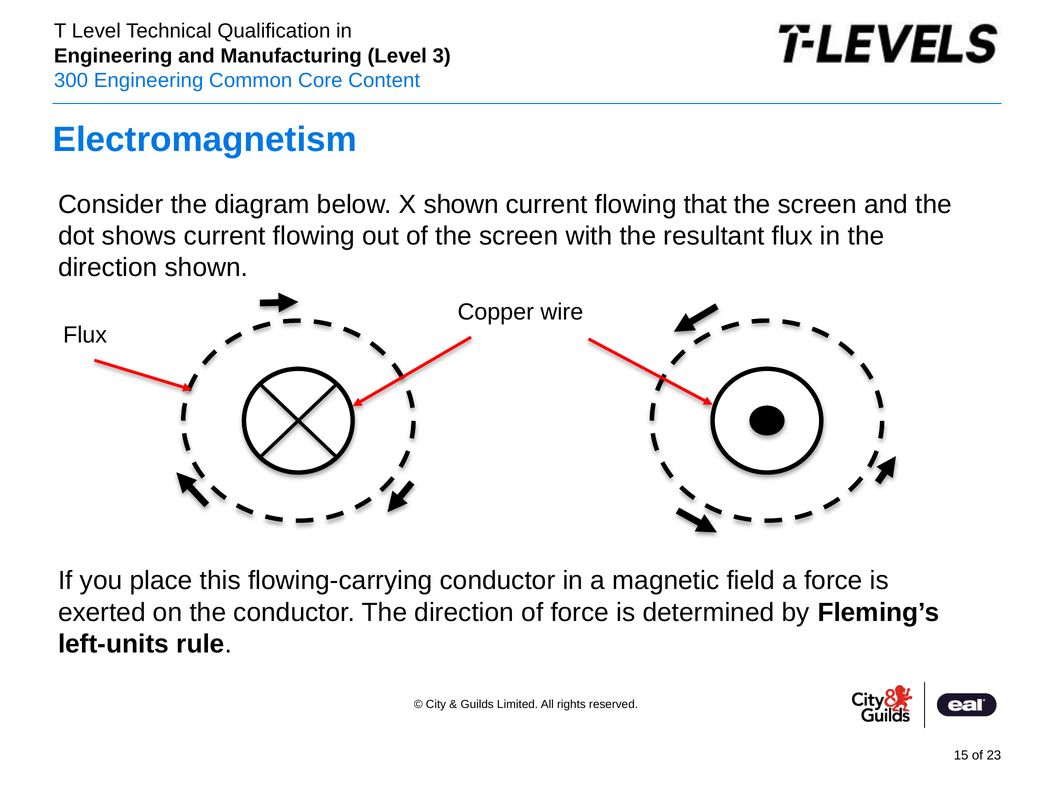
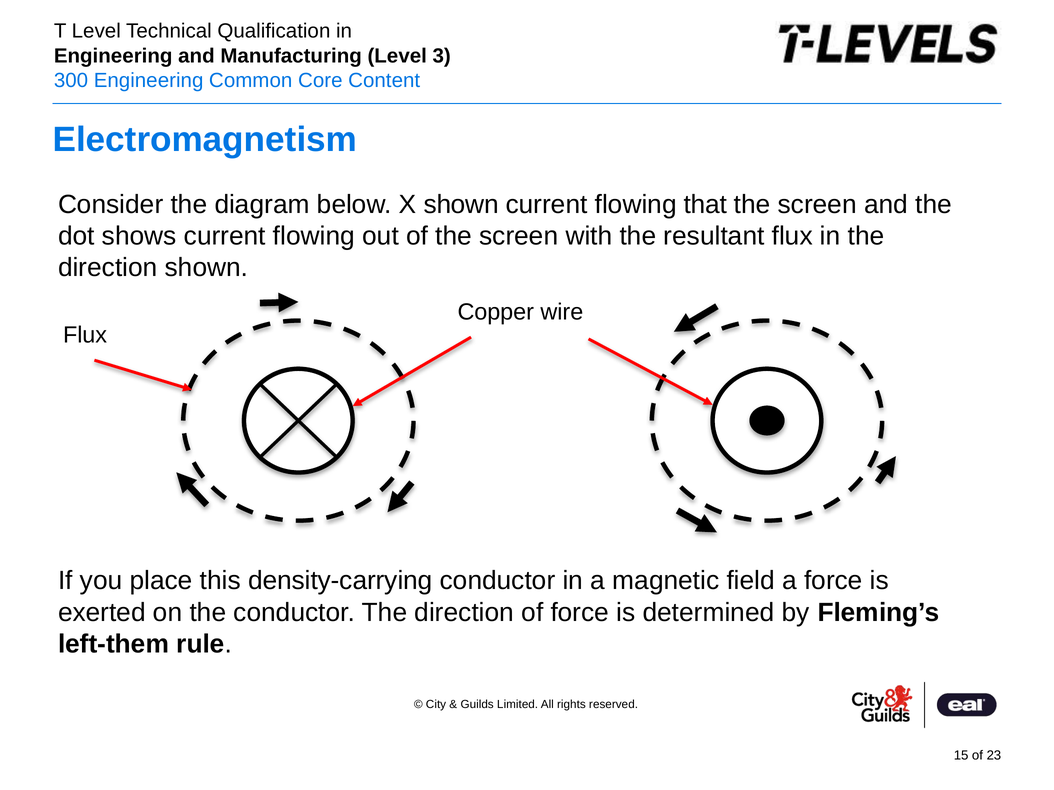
flowing-carrying: flowing-carrying -> density-carrying (340, 581)
left-units: left-units -> left-them (114, 644)
